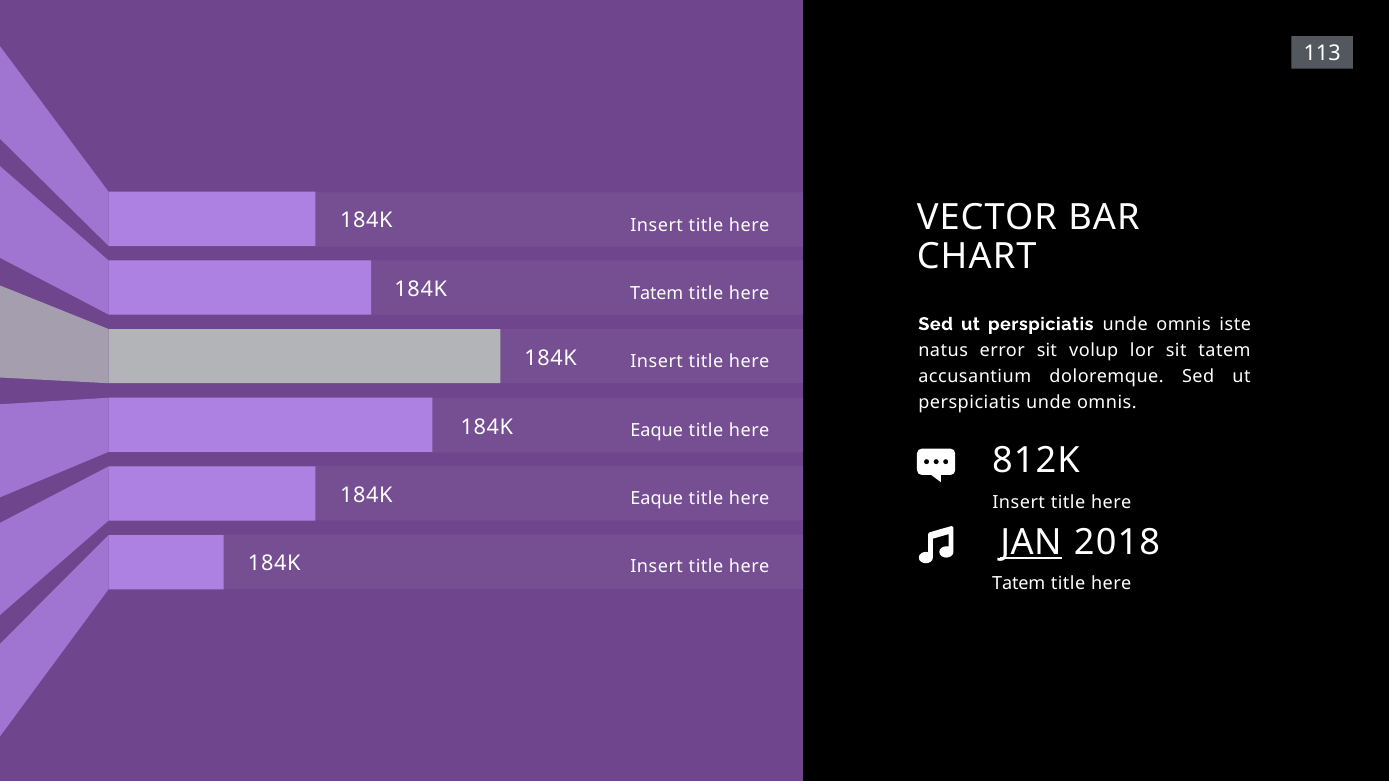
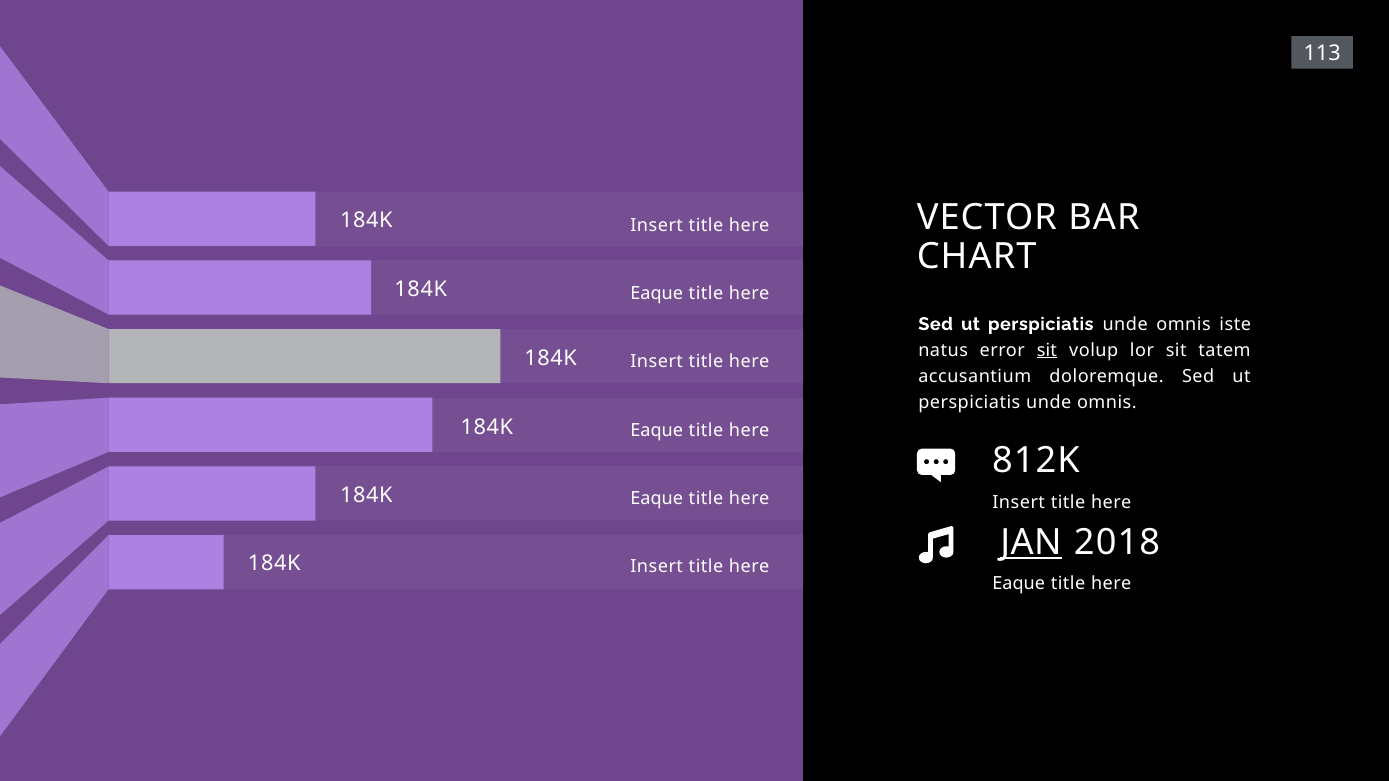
Tatem: Tatem -> Eaque (657, 293)
sit underline: none -> present (1047, 350)
Tatem: Tatem -> Eaque (1019, 584)
